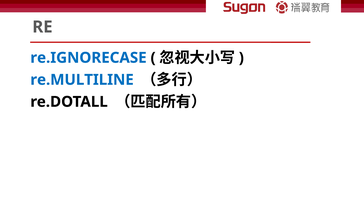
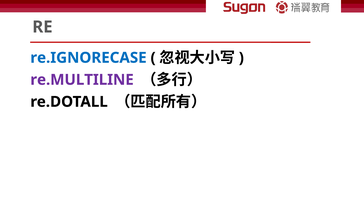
re.MULTILINE colour: blue -> purple (82, 80)
